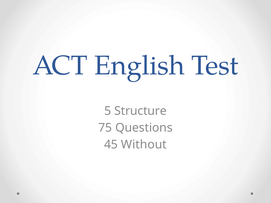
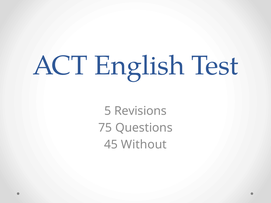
Structure: Structure -> Revisions (141, 111)
